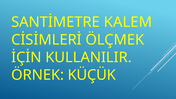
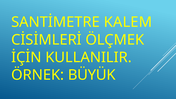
KÜÇÜK: KÜÇÜK -> BÜYÜK (92, 75)
